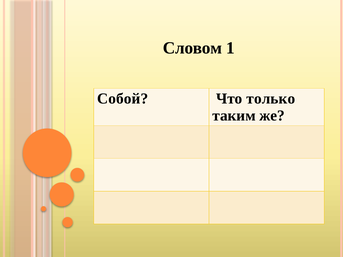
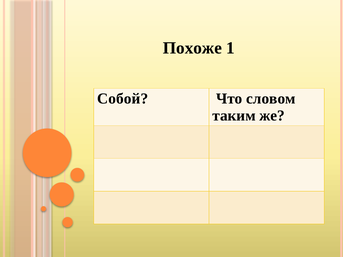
Словом: Словом -> Похоже (192, 48)
только: только -> словом (271, 99)
